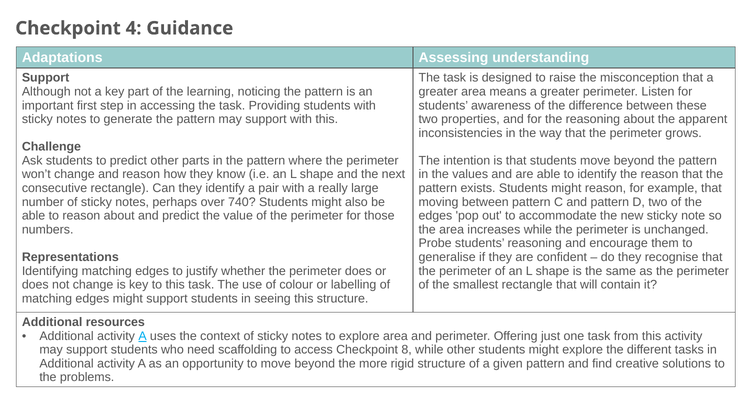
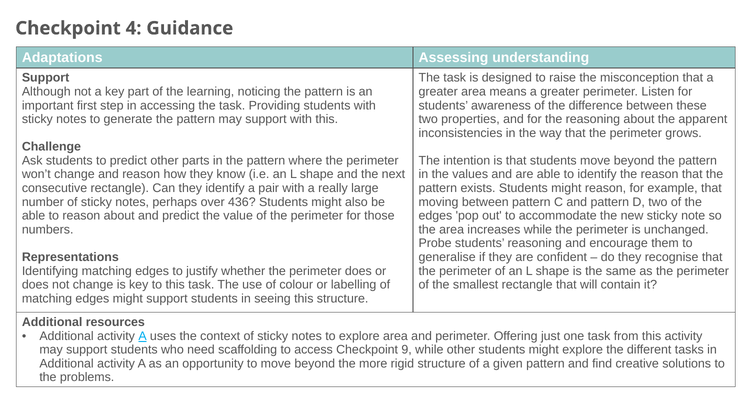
740: 740 -> 436 (242, 202)
8: 8 -> 9 (407, 350)
